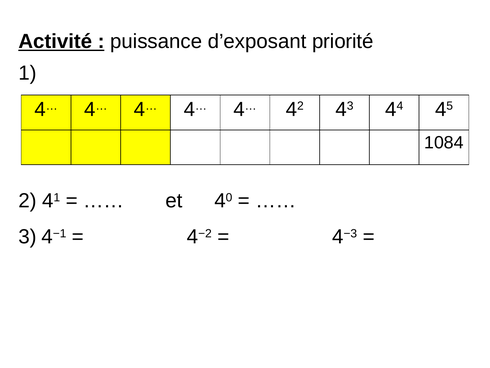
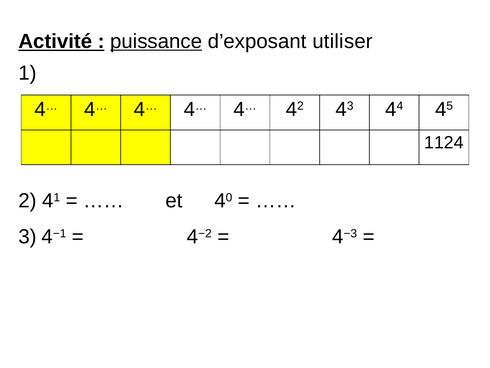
puissance underline: none -> present (156, 41)
priorité: priorité -> utiliser (343, 41)
1084: 1084 -> 1124 (444, 142)
